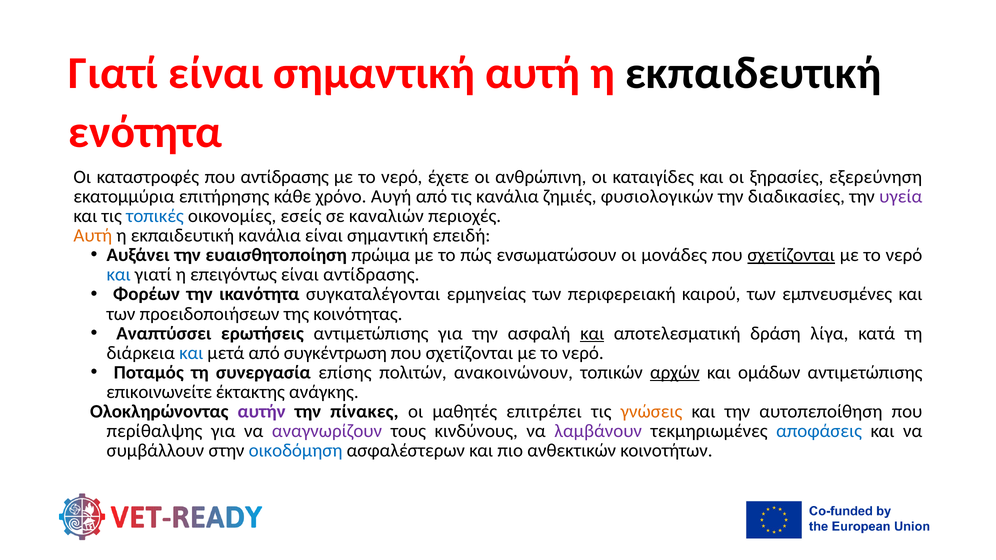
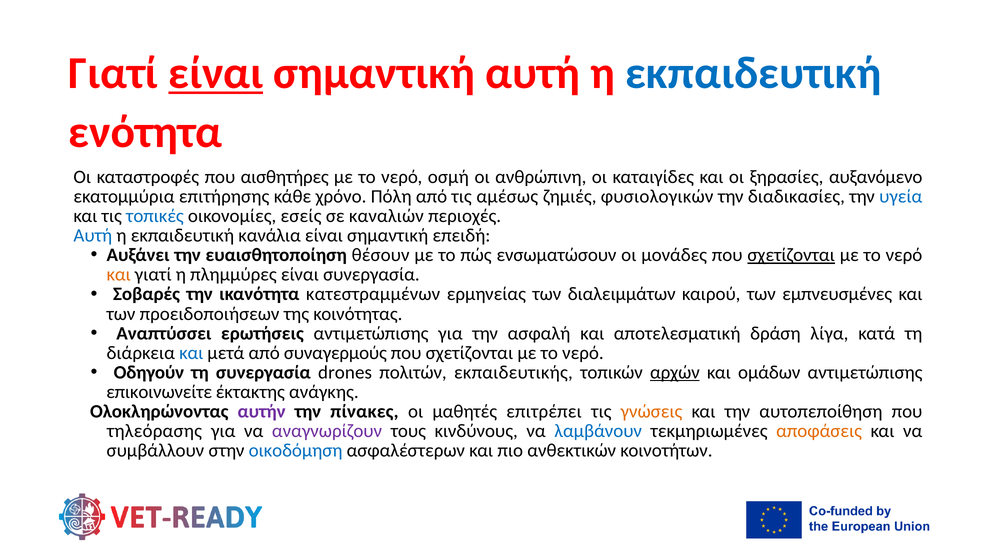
είναι underline: none -> present (216, 73)
εκπαιδευτική colour: black -> blue (753, 73)
που αντίδρασης: αντίδρασης -> αισθητήρες (285, 177)
έχετε: έχετε -> οσμή (448, 177)
εξερεύνηση: εξερεύνηση -> αυξανόμενο (876, 177)
Αυγή: Αυγή -> Πόλη (391, 196)
τις κανάλια: κανάλια -> αμέσως (507, 196)
υγεία colour: purple -> blue (901, 196)
Αυτή colour: orange -> blue (93, 236)
πρώιμα: πρώιμα -> θέσουν (381, 255)
και colour: blue -> orange (119, 275)
επειγόντως: επειγόντως -> πλημμύρες (233, 275)
είναι αντίδρασης: αντίδρασης -> συνεργασία (371, 275)
Φορέων: Φορέων -> Σοβαρές (146, 294)
συγκαταλέγονται: συγκαταλέγονται -> κατεστραμμένων (373, 294)
περιφερειακή: περιφερειακή -> διαλειμμάτων (622, 294)
και underline: present -> none (592, 333)
συγκέντρωση: συγκέντρωση -> συναγερμούς (335, 353)
Ποταμός: Ποταμός -> Οδηγούν (149, 373)
επίσης: επίσης -> drones (345, 373)
ανακοινώνουν: ανακοινώνουν -> εκπαιδευτικής (513, 373)
περίθαλψης: περίθαλψης -> τηλεόρασης (154, 431)
λαμβάνουν colour: purple -> blue (598, 431)
αποφάσεις colour: blue -> orange (819, 431)
